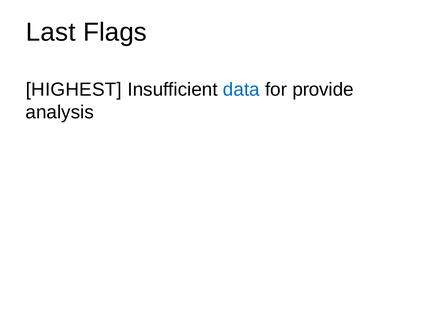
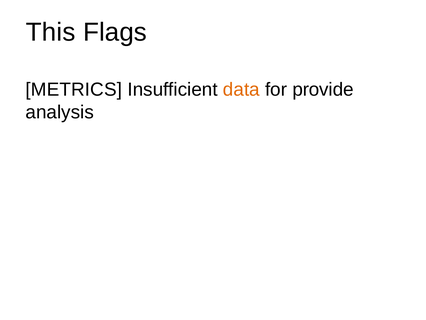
Last: Last -> This (51, 32)
HIGHEST: HIGHEST -> METRICS (74, 89)
data colour: blue -> orange (241, 89)
